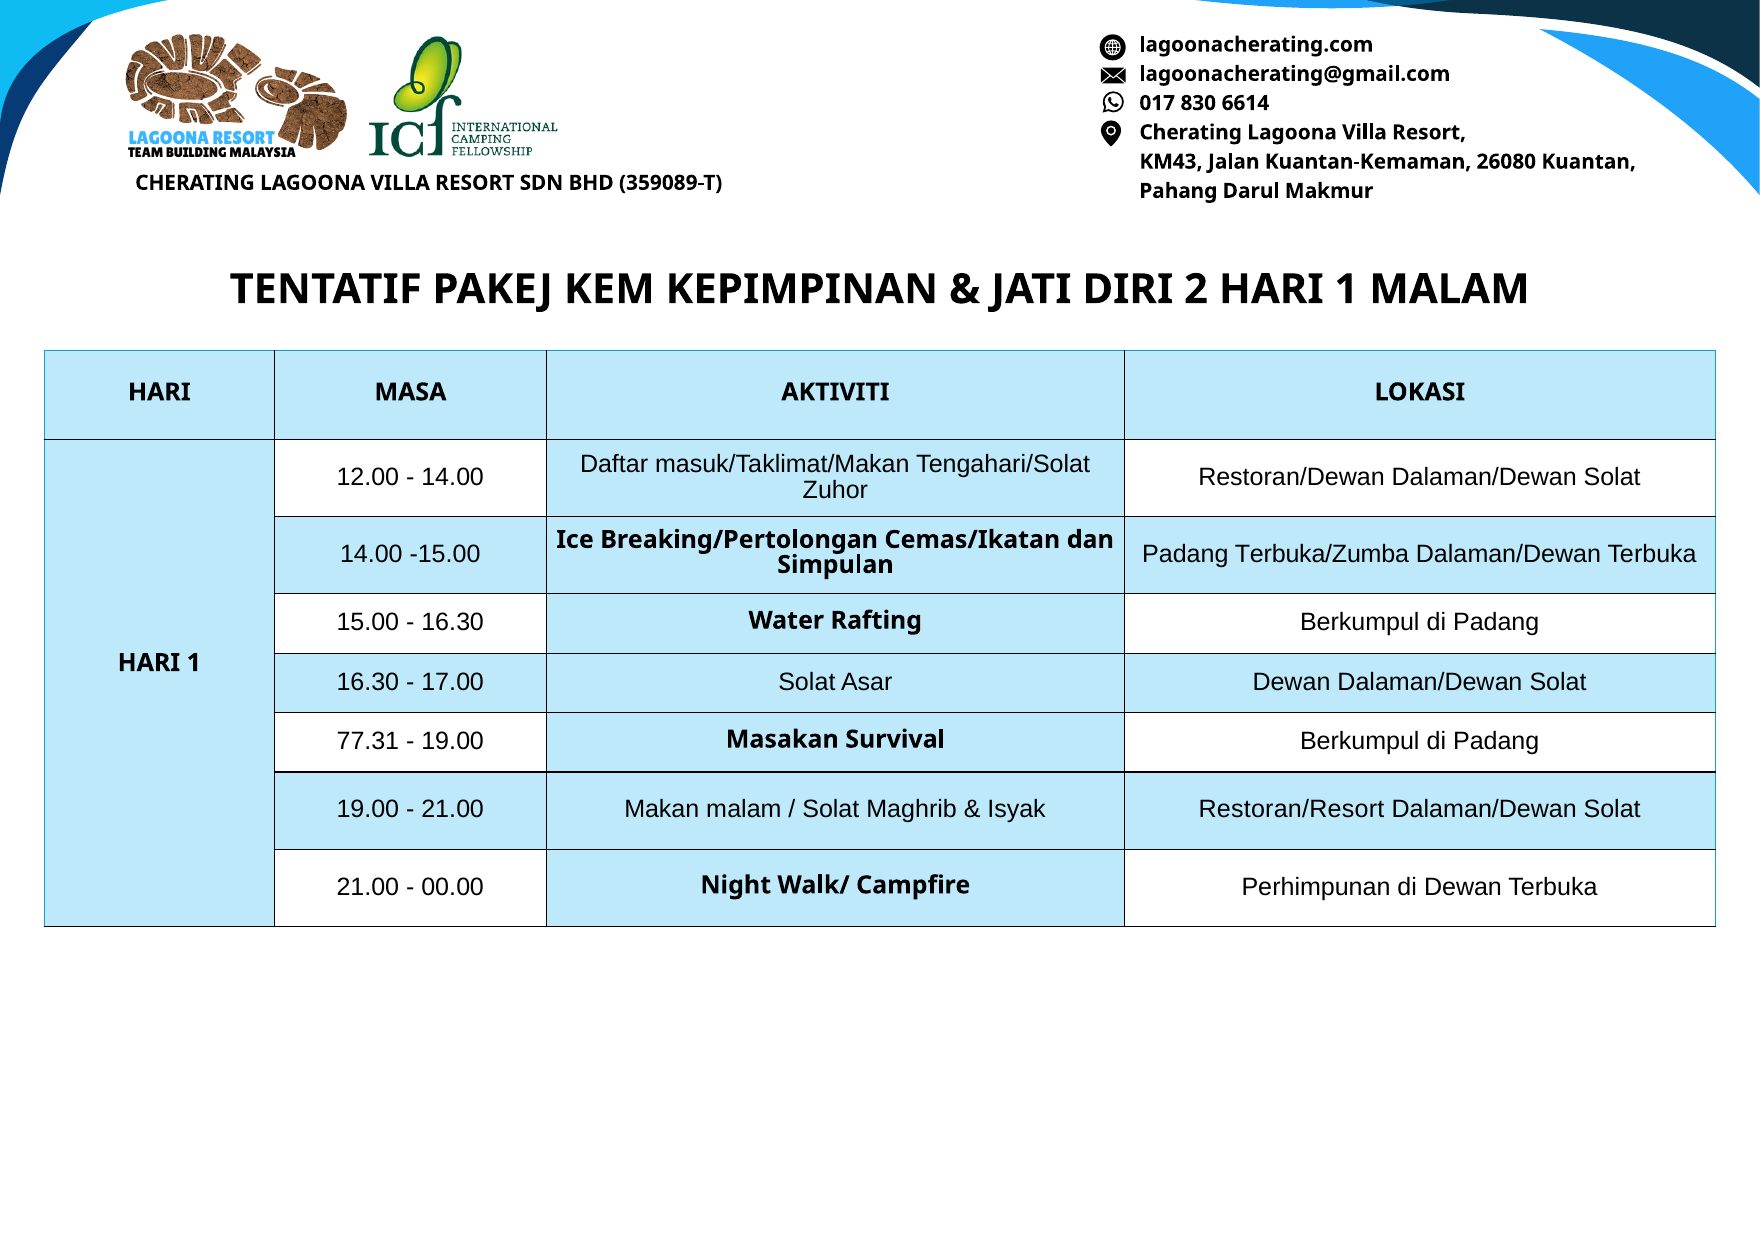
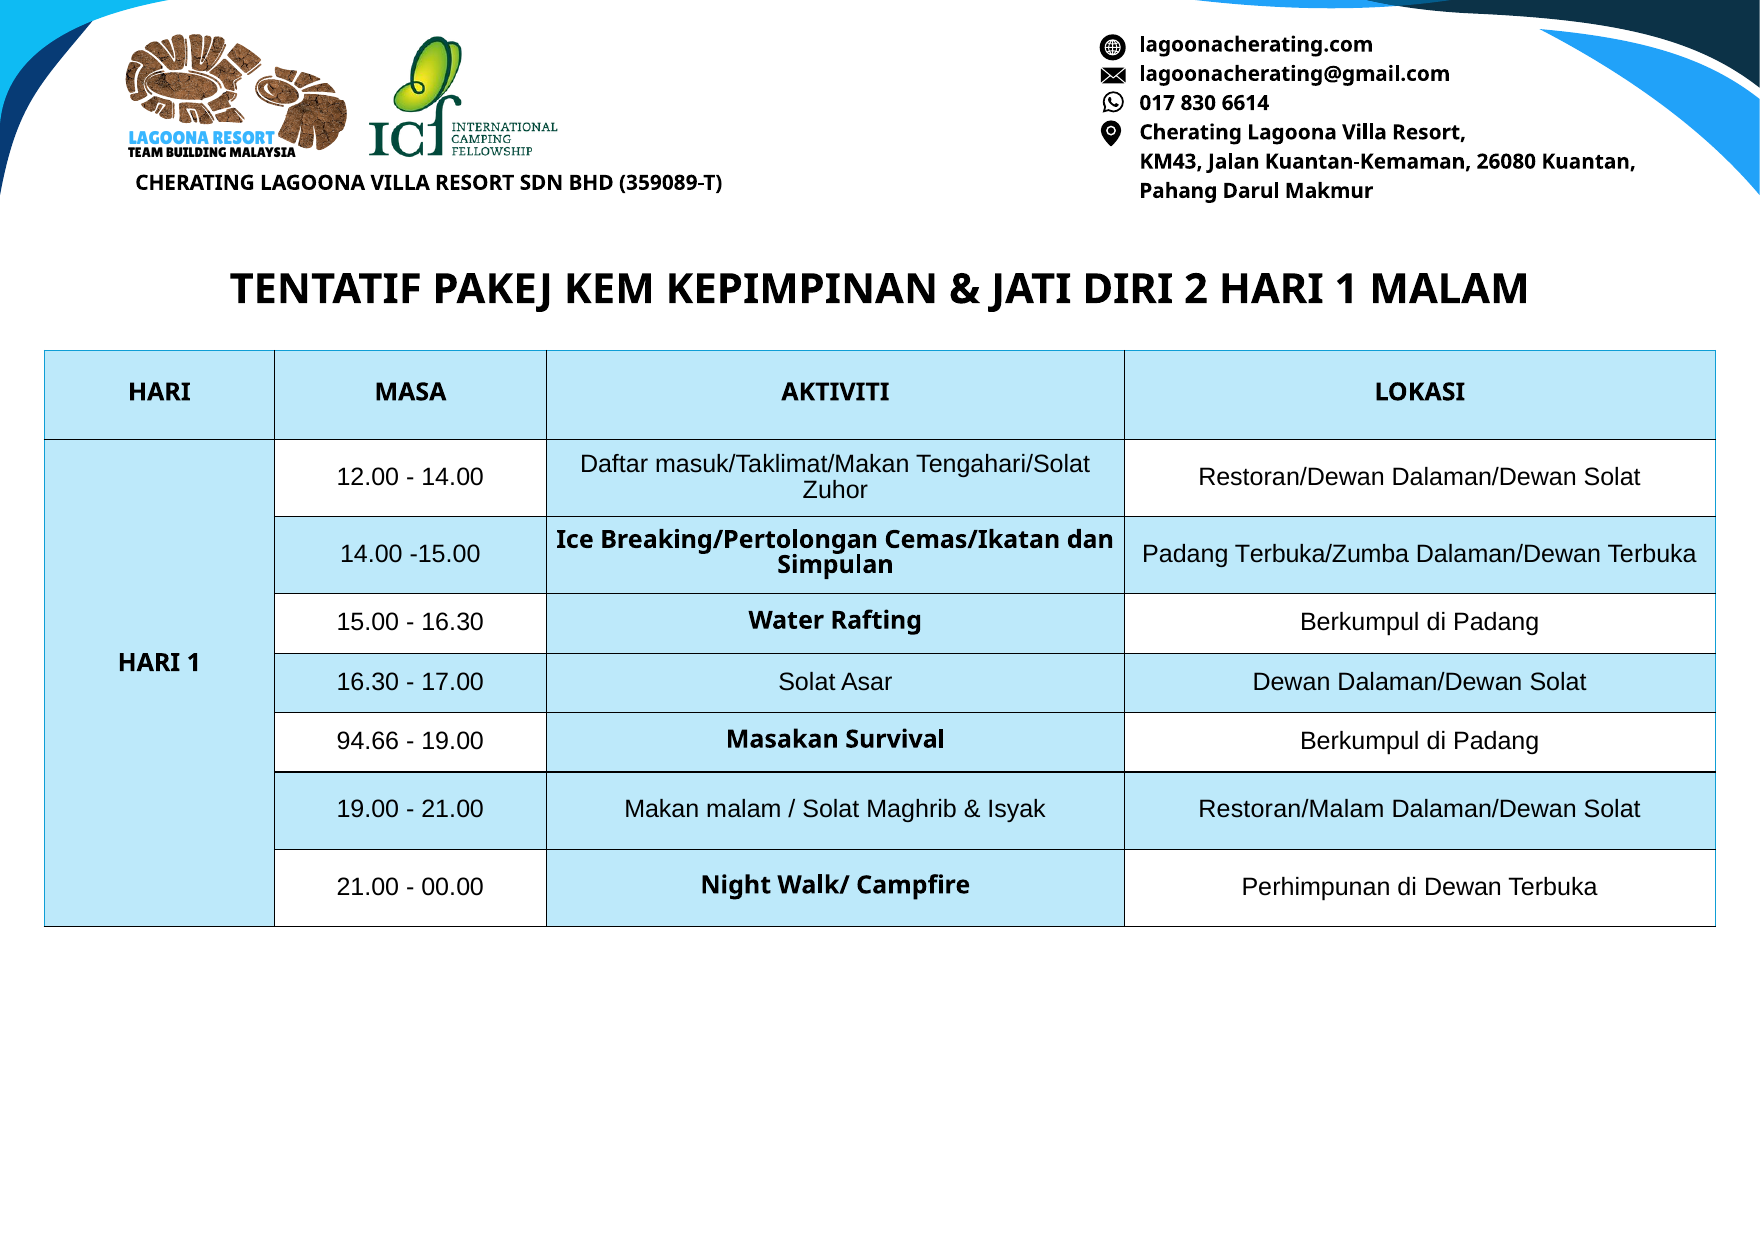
77.31: 77.31 -> 94.66 (368, 741)
Restoran/Resort: Restoran/Resort -> Restoran/Malam (1291, 810)
